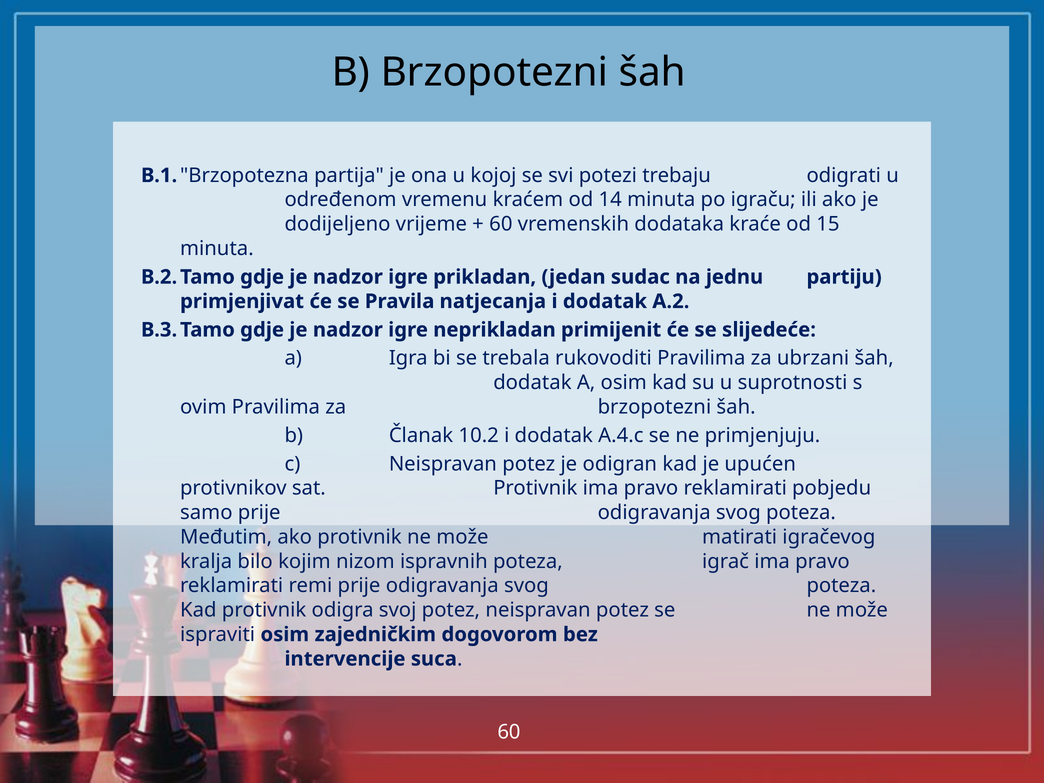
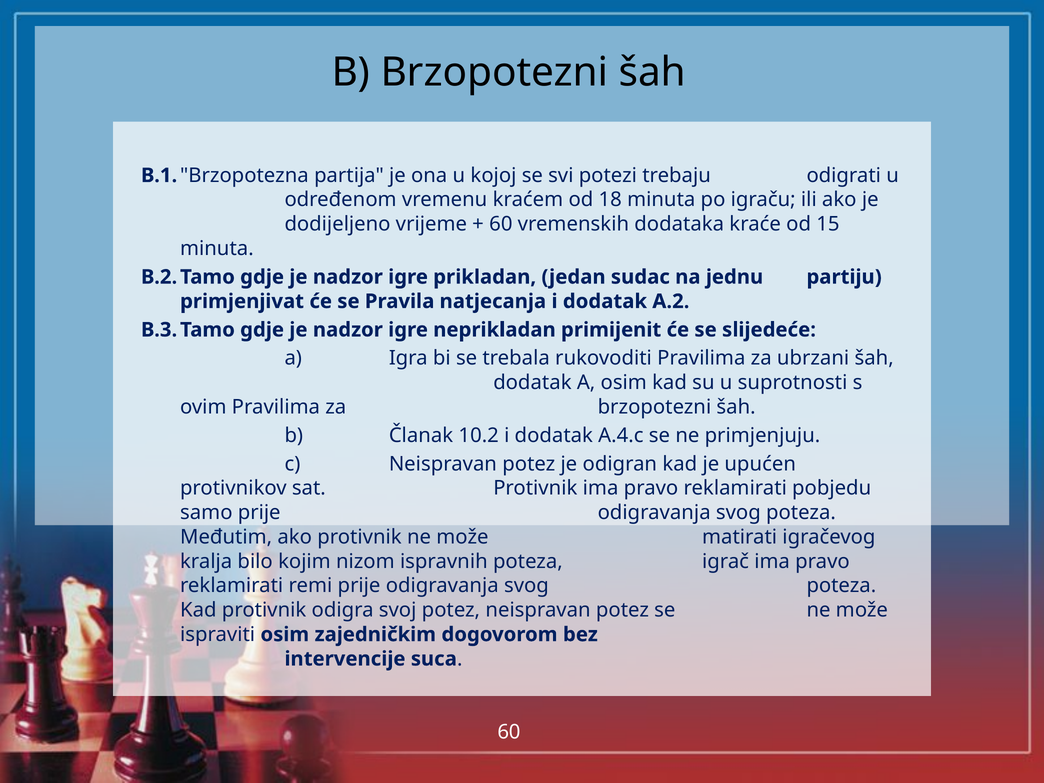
14: 14 -> 18 (610, 200)
